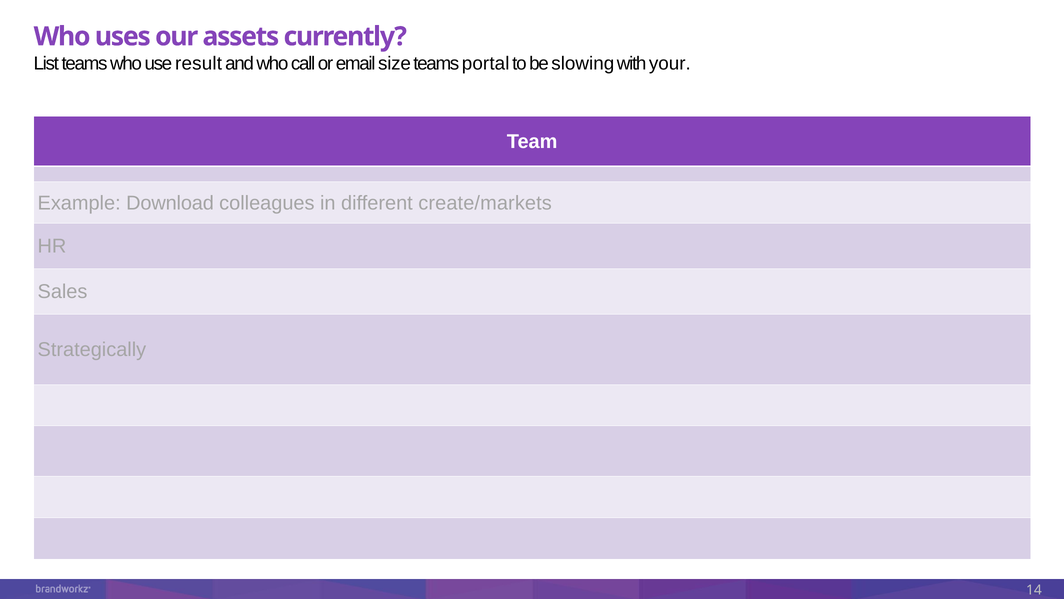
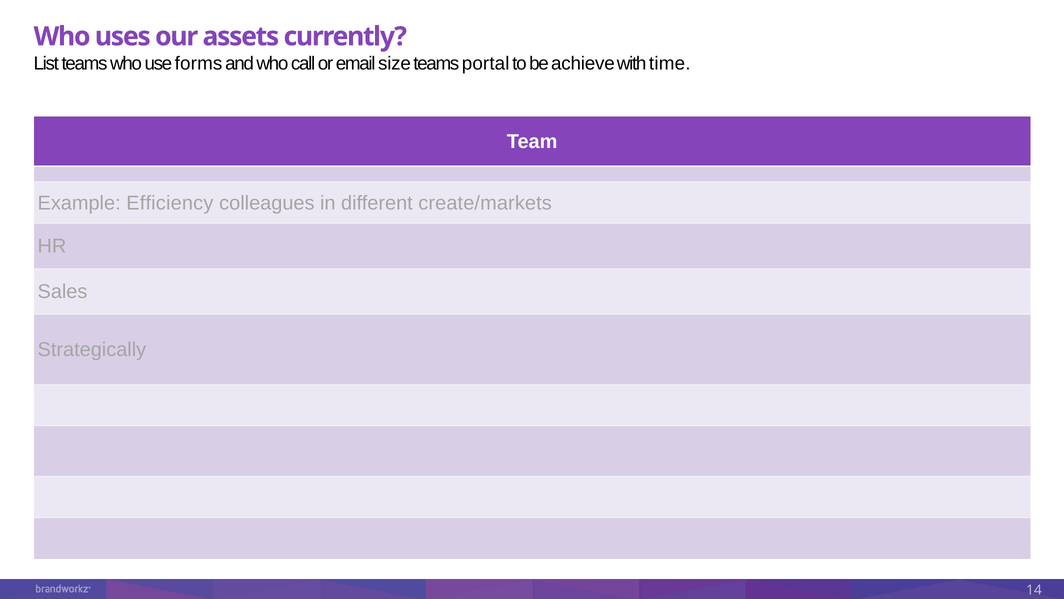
result: result -> forms (199, 63)
slowing: slowing -> achieve (583, 63)
your: your -> time (670, 63)
Download: Download -> Efficiency (170, 203)
